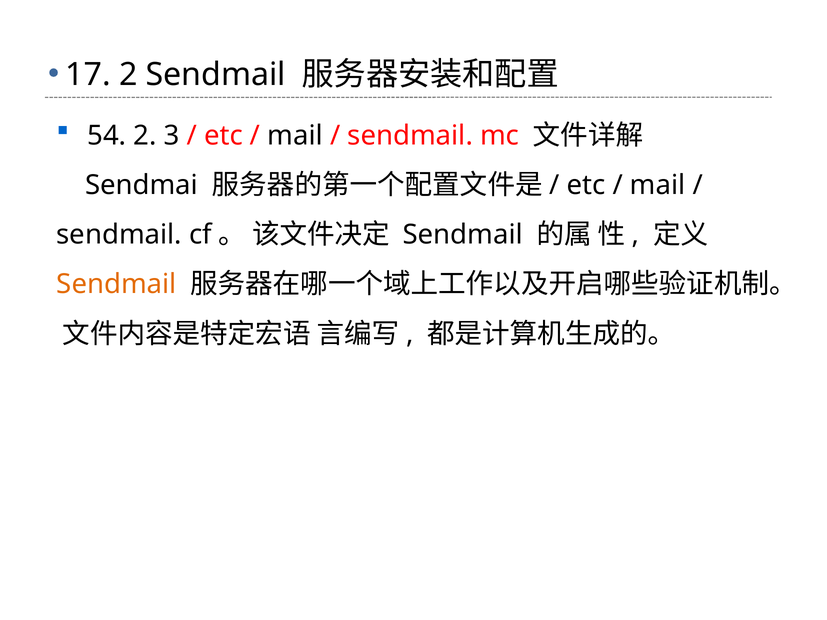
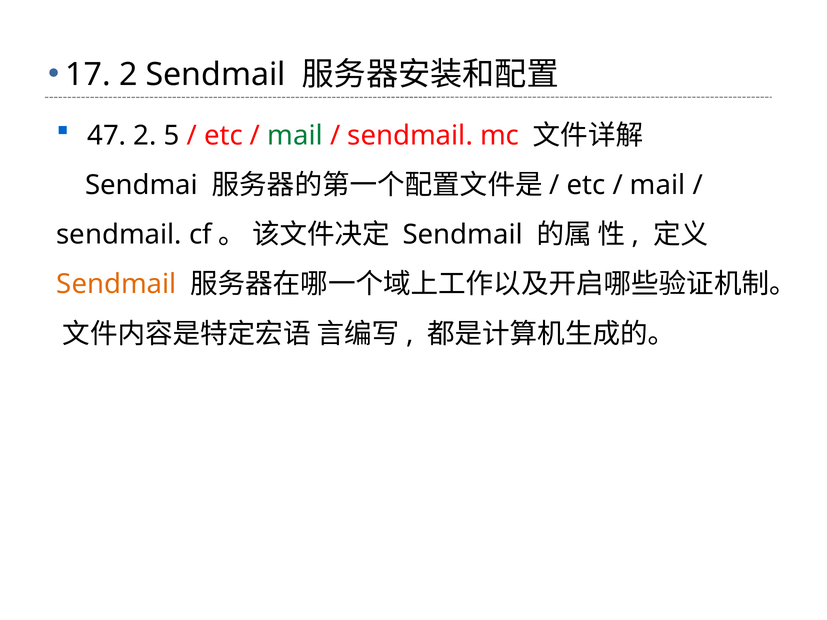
54: 54 -> 47 (107, 136)
3: 3 -> 5 (172, 136)
mail colour: black -> green (295, 136)
